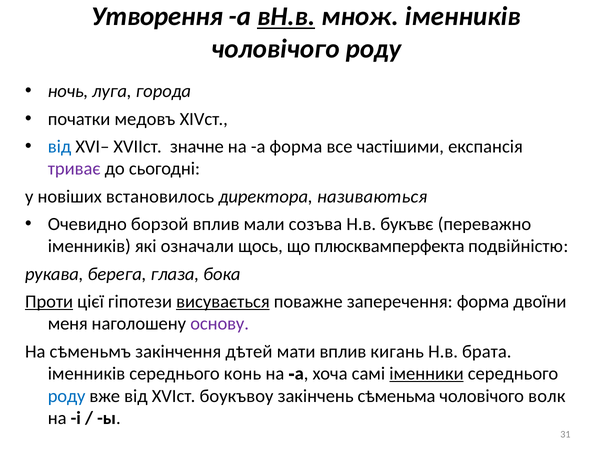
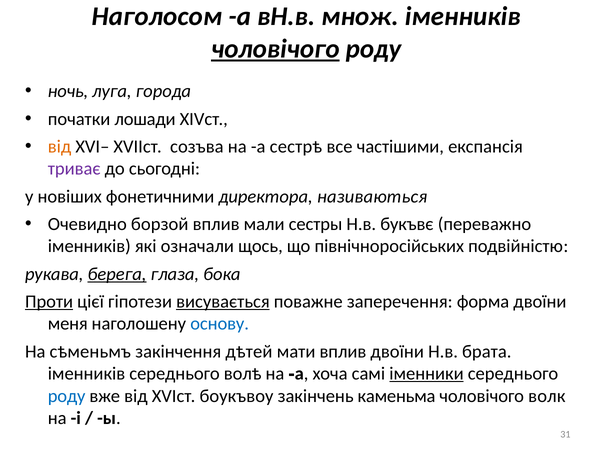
Утворення: Утворення -> Наголосом (157, 16)
вН.в underline: present -> none (286, 16)
чоловічого underline: none -> present (275, 49)
медовъ: медовъ -> лошади (145, 119)
від colour: blue -> orange (60, 147)
значне: значне -> созъва (197, 147)
а форма: форма -> сестрѣ (296, 147)
встановилось: встановилось -> фонетичними (160, 197)
созъва: созъва -> сестры (316, 224)
плюсквамперфекта: плюсквамперфекта -> північноросійських (389, 246)
берега underline: none -> present (117, 274)
основу colour: purple -> blue (220, 324)
вплив кигань: кигань -> двоїни (397, 352)
конь: конь -> волѣ (243, 374)
сѣменьма: сѣменьма -> каменьма (397, 396)
